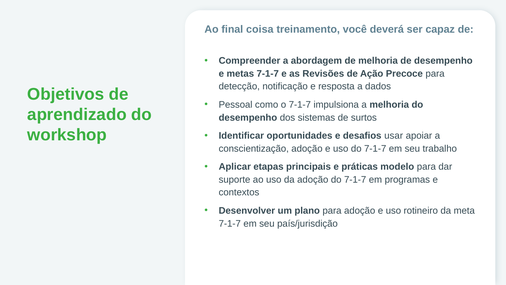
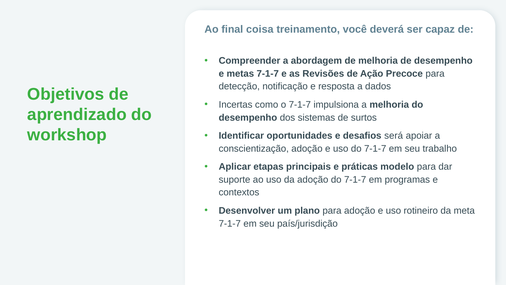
Pessoal: Pessoal -> Incertas (236, 105)
usar: usar -> será (394, 136)
